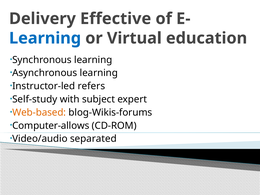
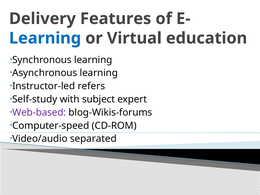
Effective: Effective -> Features (116, 19)
Web-based colour: orange -> purple (39, 112)
Computer-allows: Computer-allows -> Computer-speed (51, 126)
